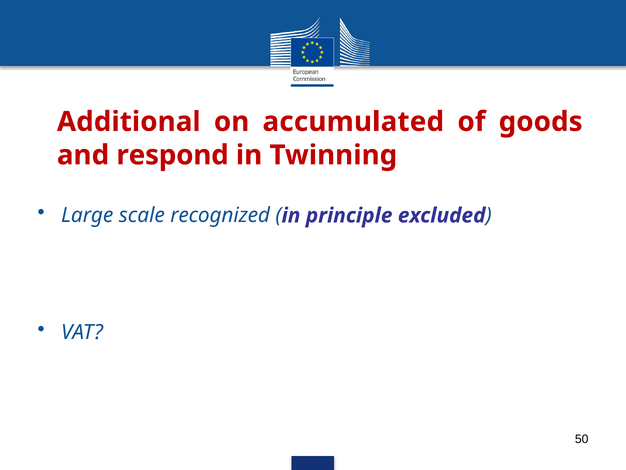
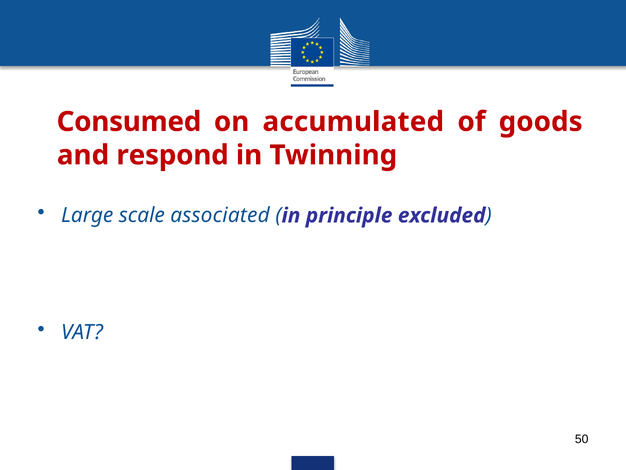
Additional: Additional -> Consumed (129, 122)
recognized: recognized -> associated (220, 215)
